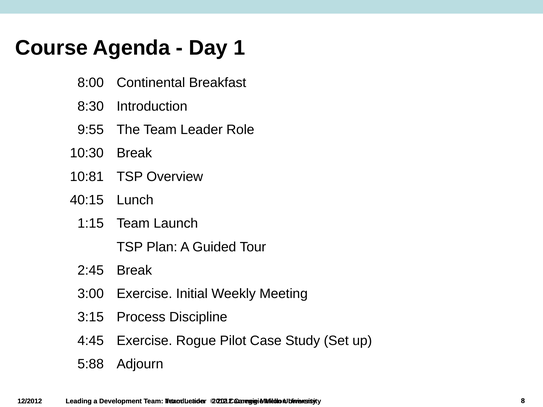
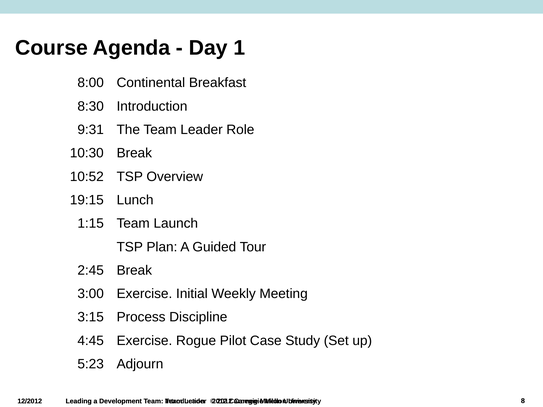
9:55: 9:55 -> 9:31 (91, 130)
10:81: 10:81 -> 10:52 (87, 177)
40:15: 40:15 -> 19:15 (87, 200)
5:88: 5:88 -> 5:23 (91, 364)
